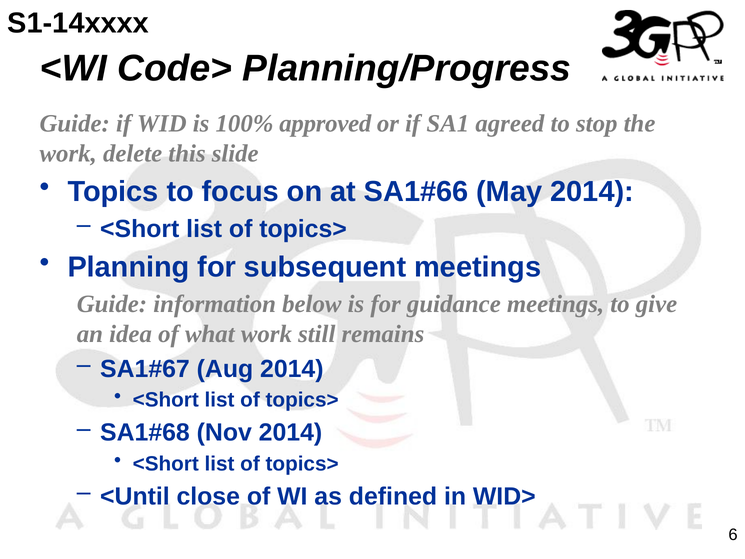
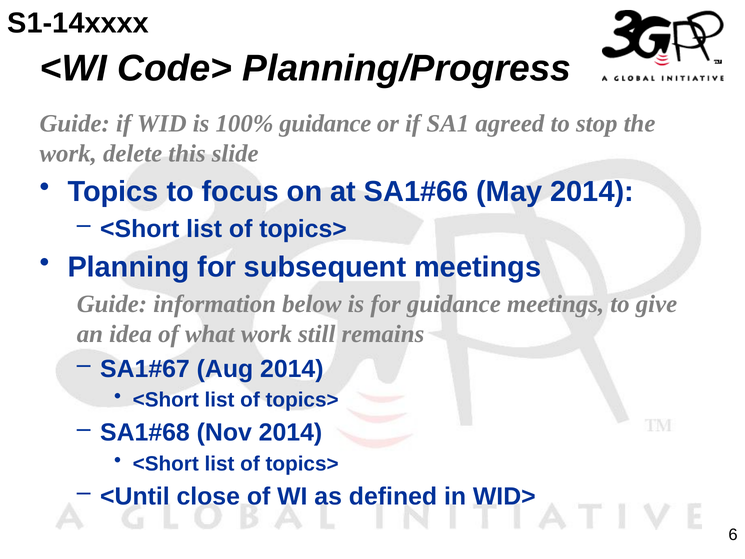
100% approved: approved -> guidance (325, 124)
